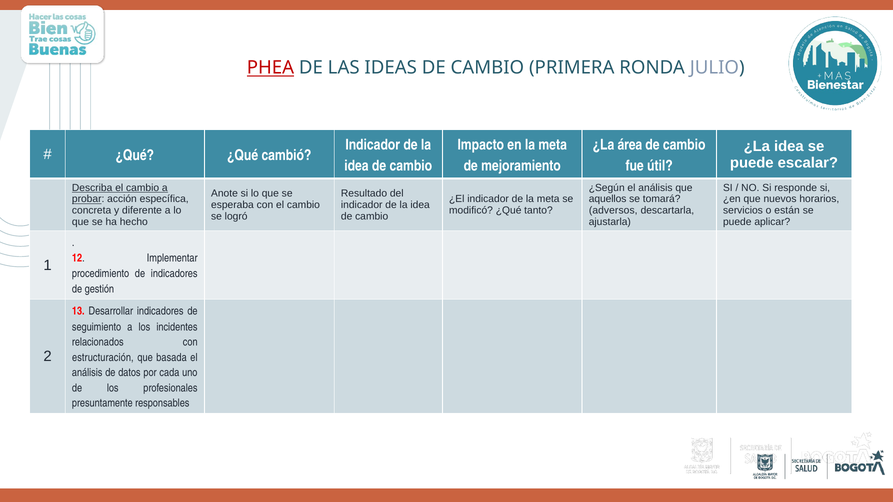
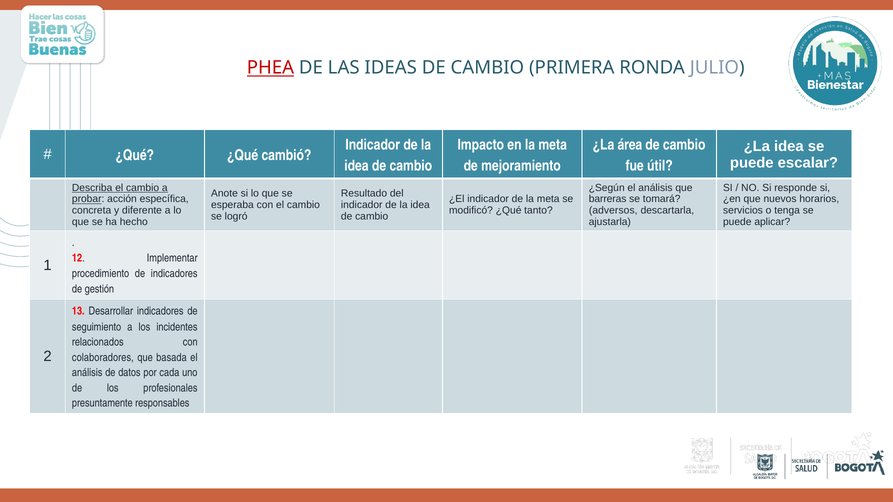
aquellos: aquellos -> barreras (608, 199)
están: están -> tenga (787, 211)
estructuración: estructuración -> colaboradores (103, 358)
